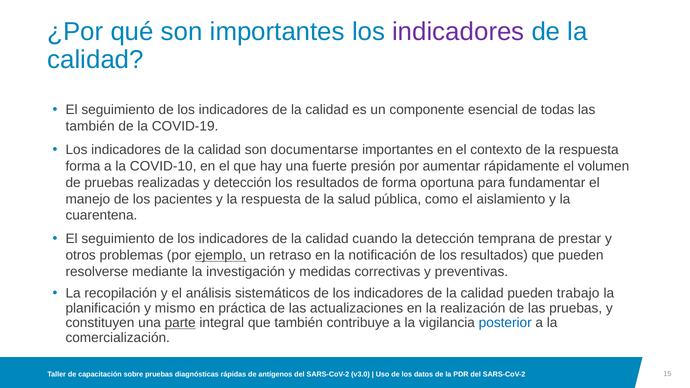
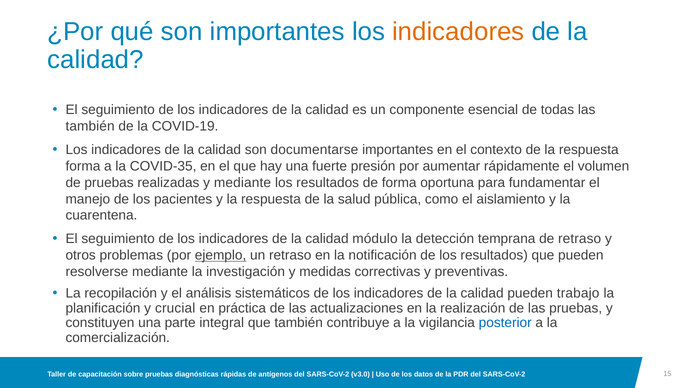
indicadores colour: purple -> orange (458, 32)
COVID-10: COVID-10 -> COVID-35 (163, 166)
y detección: detección -> mediante (242, 183)
cuando: cuando -> módulo (375, 239)
de prestar: prestar -> retraso (580, 239)
mismo: mismo -> crucial (175, 308)
parte underline: present -> none (180, 323)
